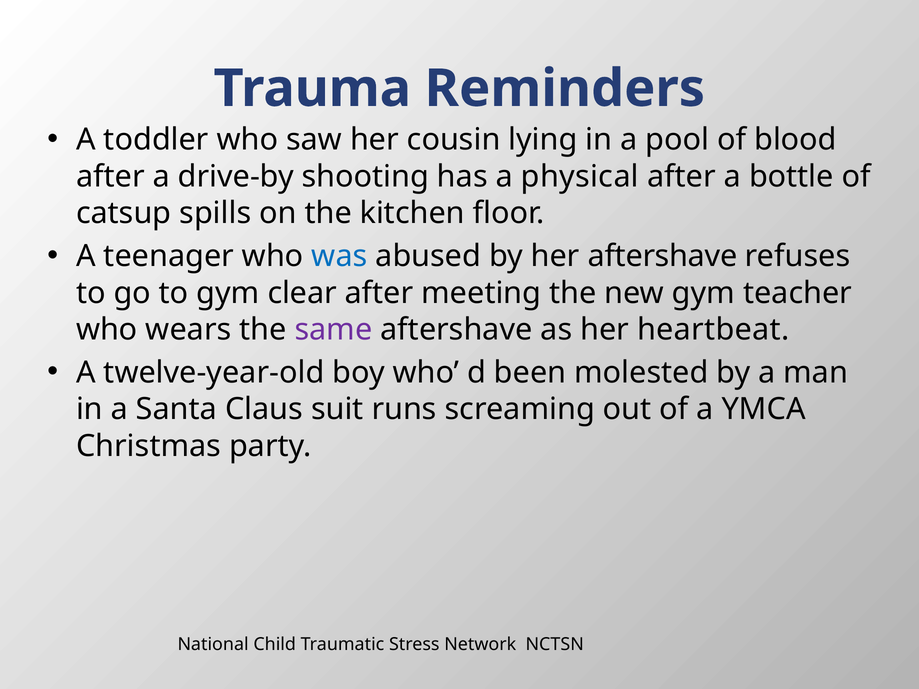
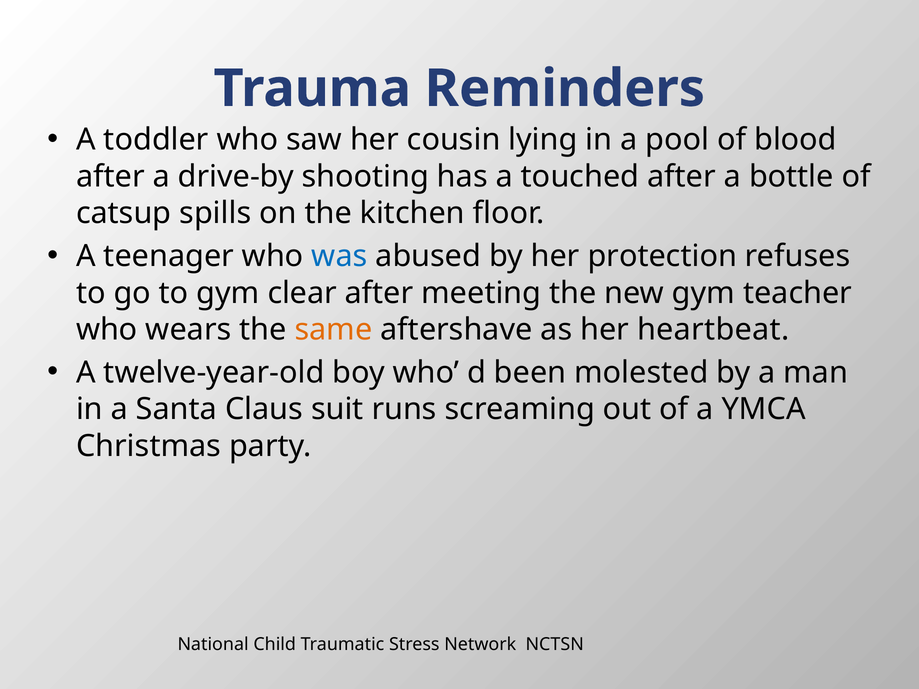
physical: physical -> touched (580, 177)
her aftershave: aftershave -> protection (662, 256)
same colour: purple -> orange (333, 330)
